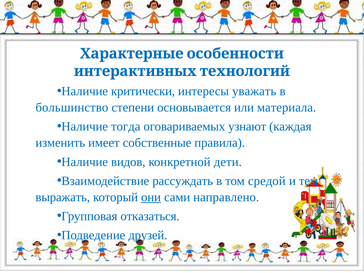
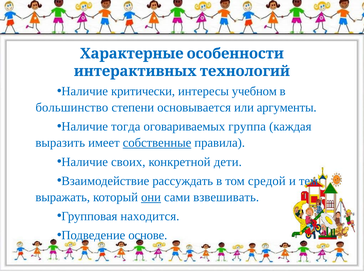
уважать: уважать -> учебном (254, 91)
материала: материала -> аргументы (287, 108)
узнают: узнают -> группа (247, 127)
изменить: изменить -> выразить (60, 143)
собственные underline: none -> present (157, 143)
видов: видов -> своих (128, 162)
направлено: направлено -> взвешивать (226, 197)
отказаться: отказаться -> находится (150, 216)
друзей: друзей -> основе (148, 235)
